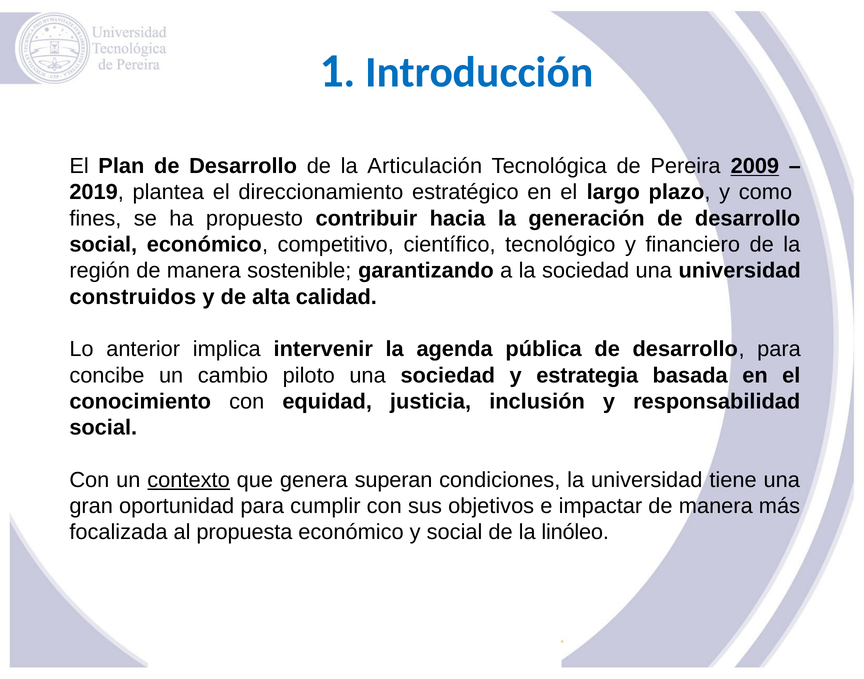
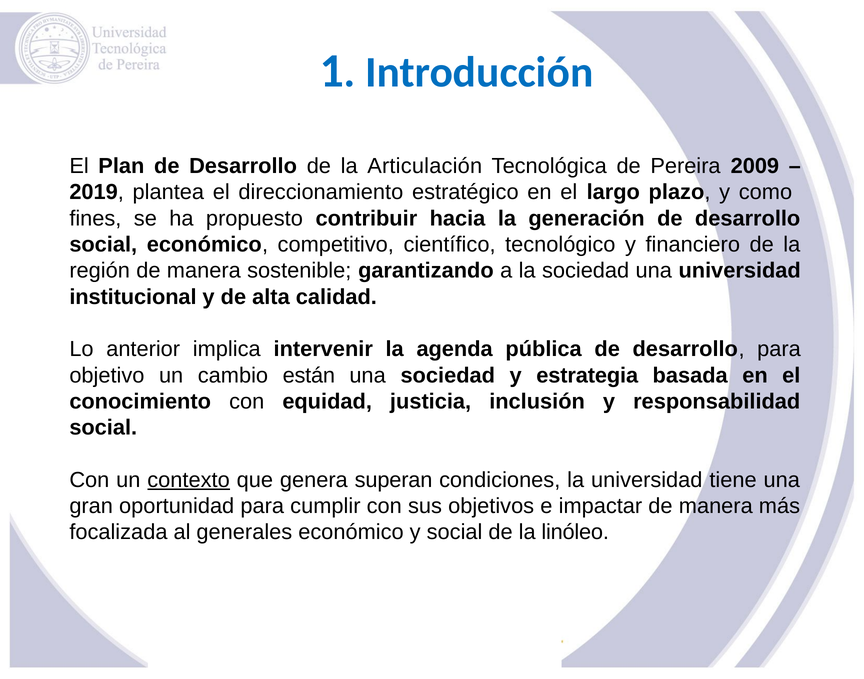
2009 underline: present -> none (755, 166)
construidos: construidos -> institucional (133, 297)
concibe: concibe -> objetivo (107, 375)
piloto: piloto -> están (309, 375)
propuesta: propuesta -> generales (244, 532)
